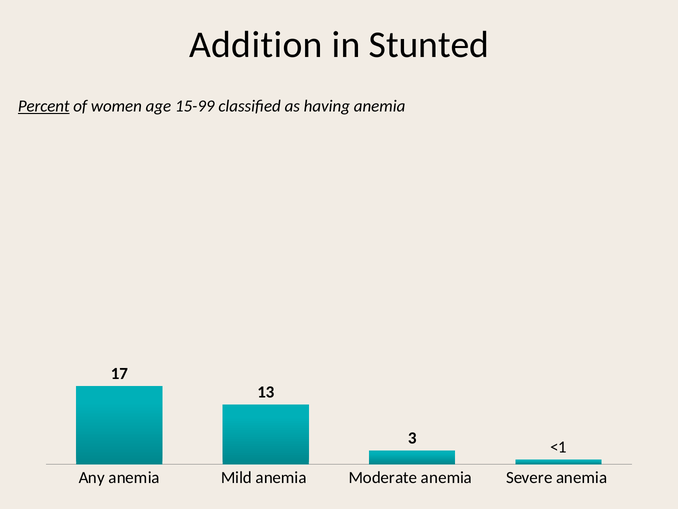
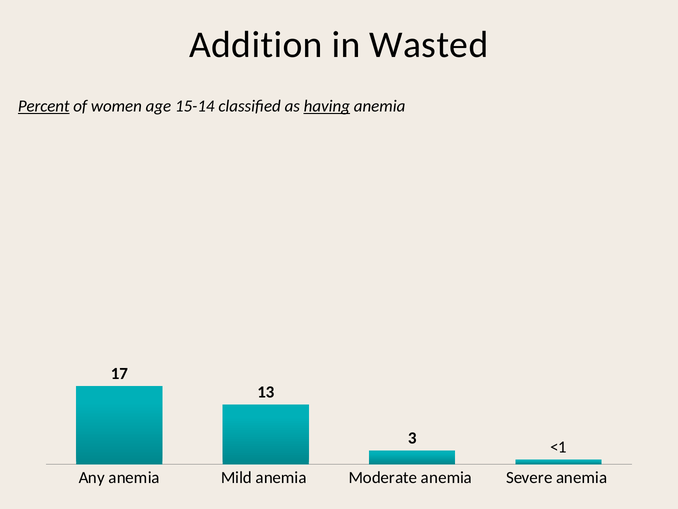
Stunted: Stunted -> Wasted (429, 45)
15-99: 15-99 -> 15-14 (195, 106)
having underline: none -> present (327, 106)
